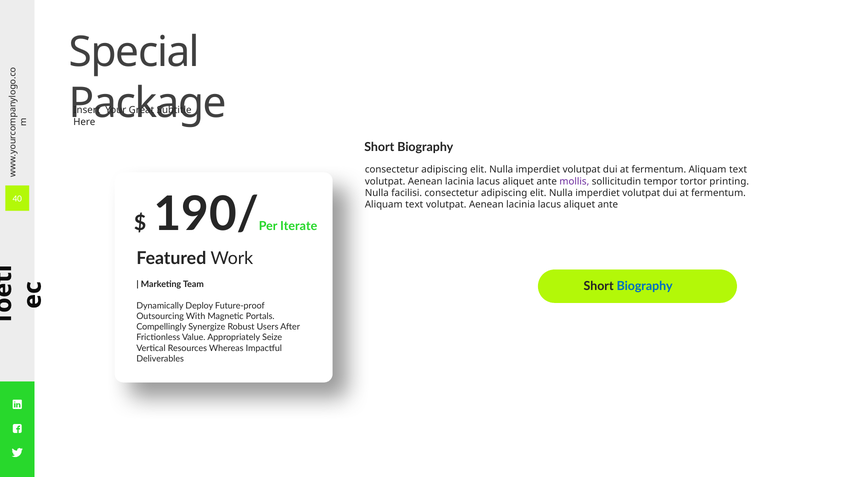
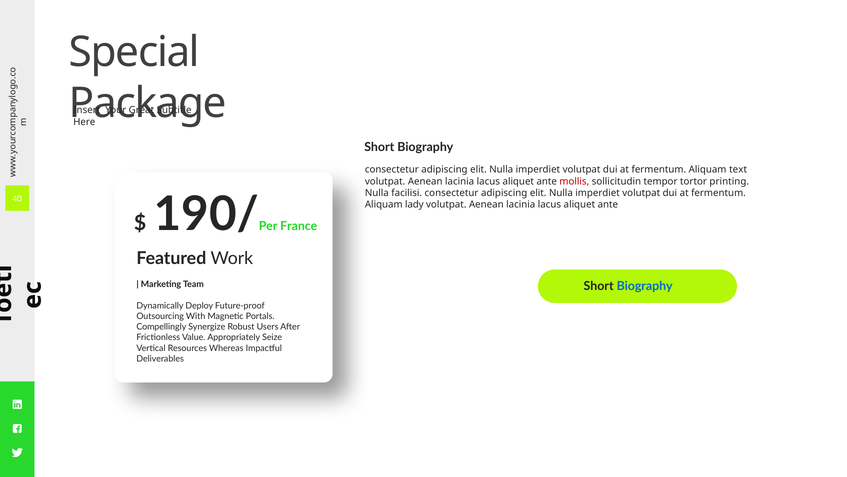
mollis colour: purple -> red (574, 181)
text: text -> lady (414, 204)
Iterate: Iterate -> France (299, 226)
